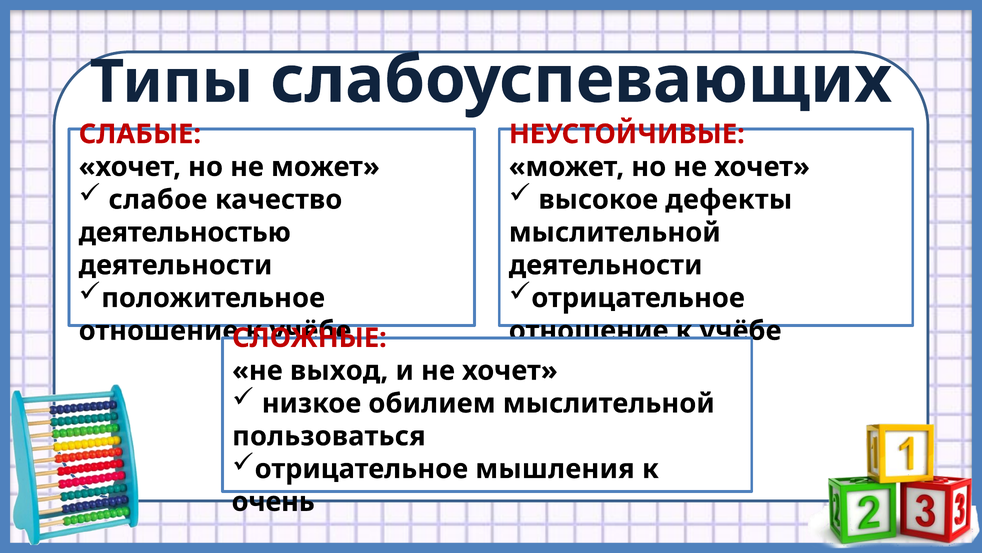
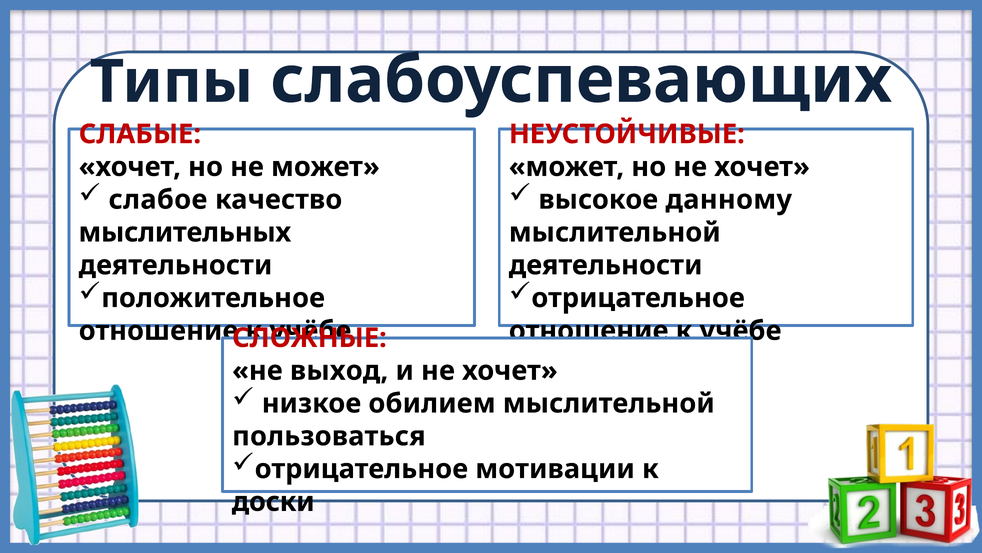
дефекты: дефекты -> данному (729, 199)
деятельностью: деятельностью -> мыслительных (185, 232)
мышления: мышления -> мотивации (555, 469)
очень: очень -> доски (273, 501)
